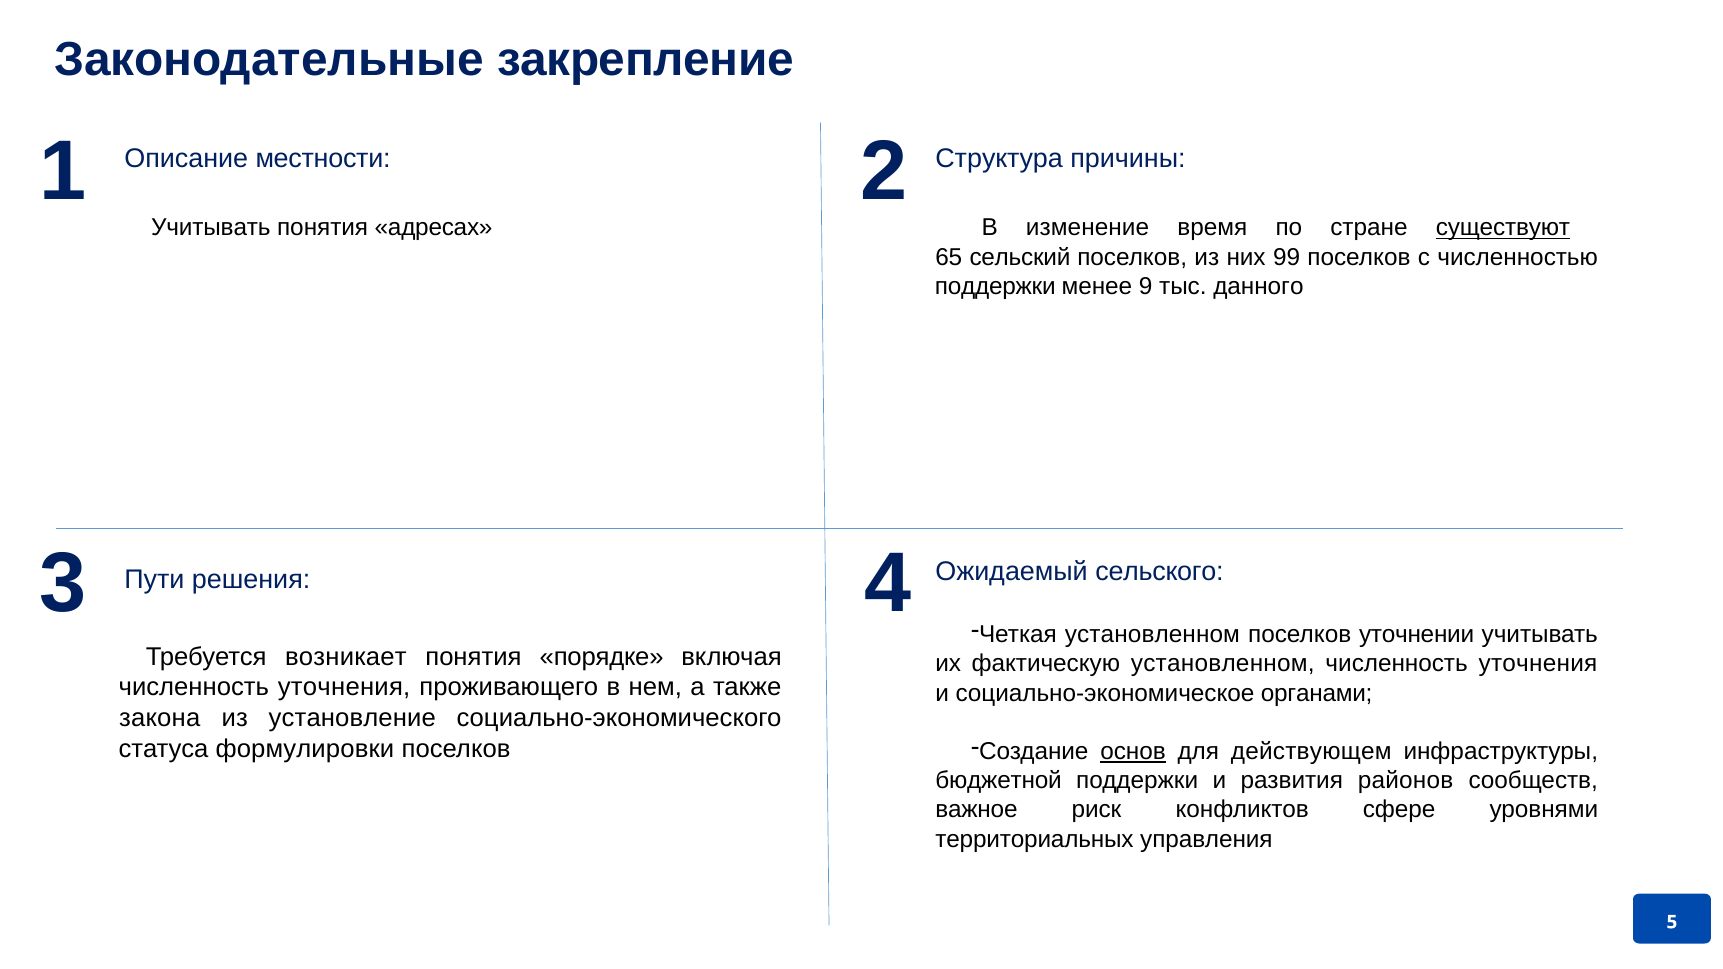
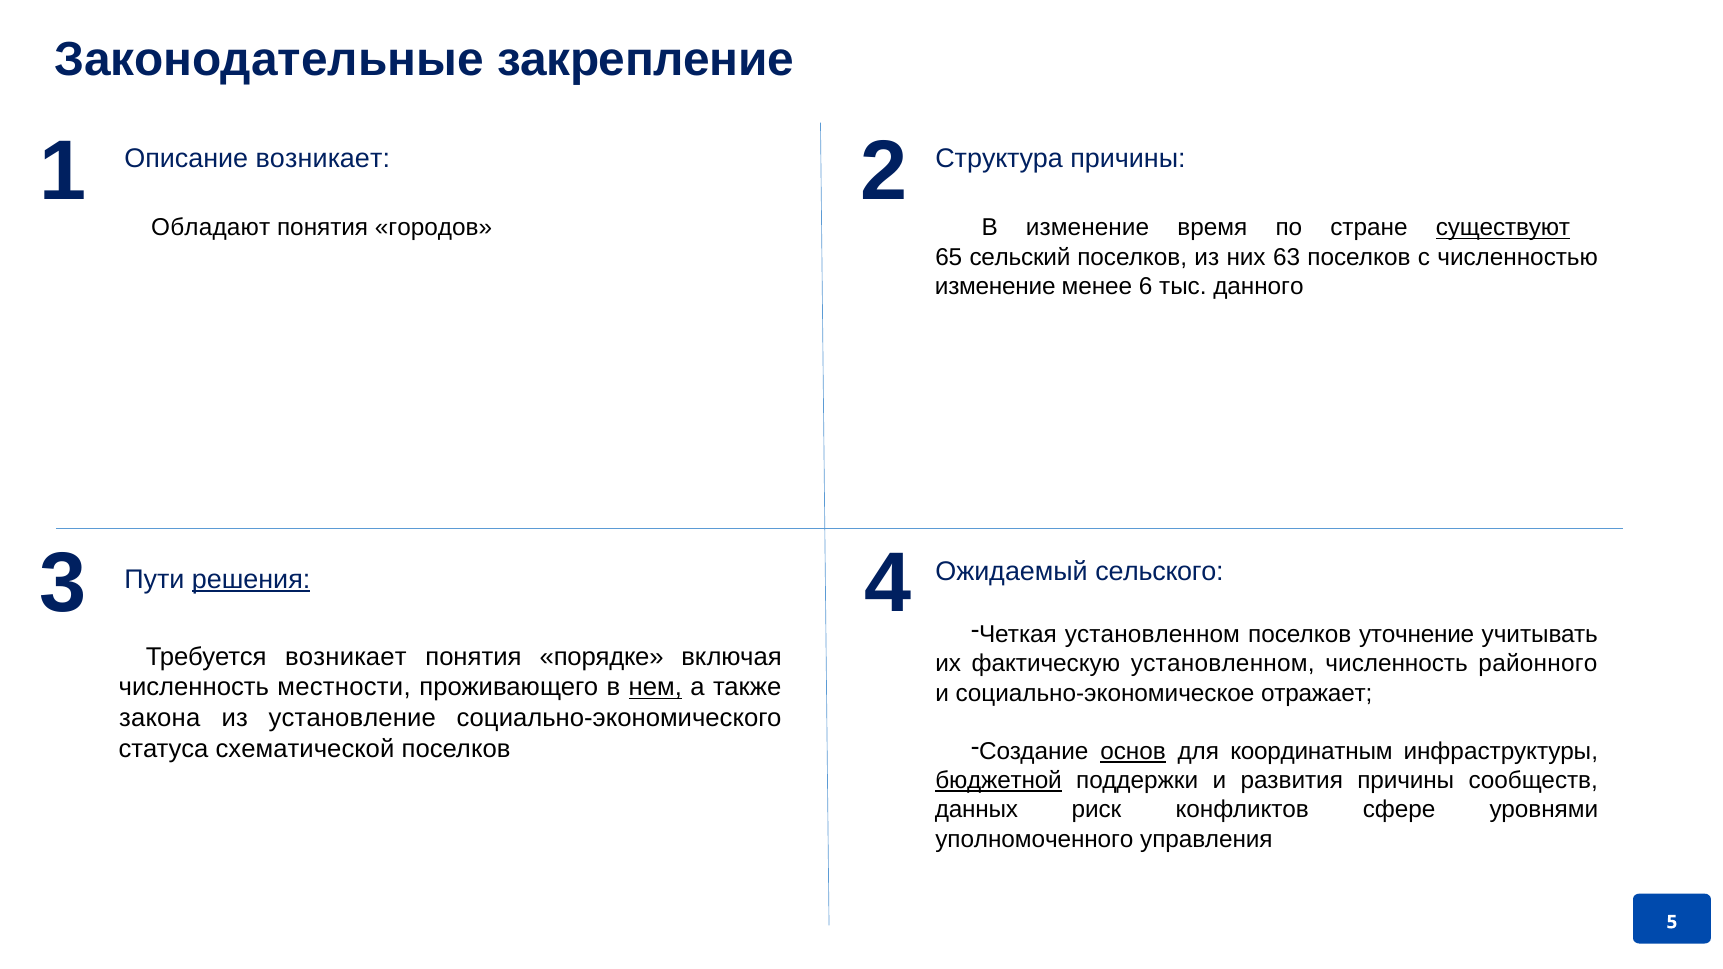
Описание местности: местности -> возникает (323, 158)
Учитывать: Учитывать -> Обладают (211, 228)
адресах: адресах -> городов (433, 228)
99: 99 -> 63 (1287, 257)
поддержки: поддержки -> изменение (995, 286)
9: 9 -> 6 (1146, 286)
решения underline: none -> present (251, 580)
уточнении: уточнении -> уточнение (1417, 635)
уточнения: уточнения -> районного (1538, 664)
уточнения: уточнения -> местности (344, 688)
нем underline: none -> present (655, 688)
органами: органами -> отражает (1317, 693)
формулировки: формулировки -> схематической (305, 749)
действующем: действующем -> координатным (1311, 752)
бюджетной underline: none -> present (999, 781)
развития районов: районов -> причины (1406, 781)
важное: важное -> данных (977, 810)
территориальных: территориальных -> уполномоченного (1034, 839)
